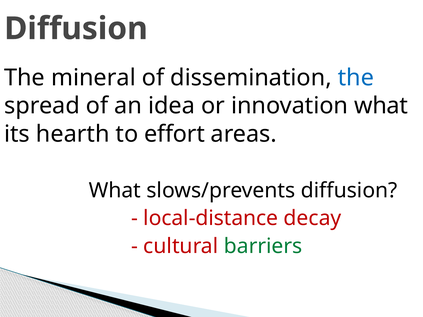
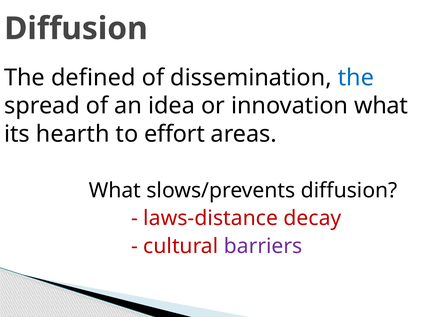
mineral: mineral -> defined (93, 78)
local-distance: local-distance -> laws-distance (211, 219)
barriers colour: green -> purple (263, 246)
